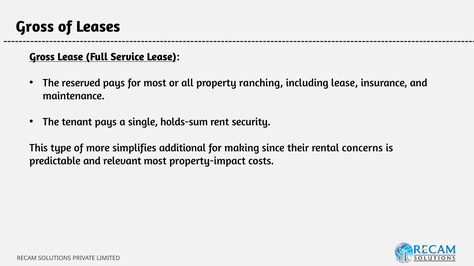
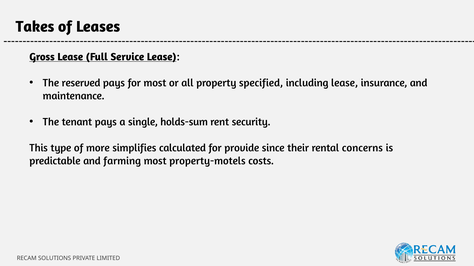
Gross: Gross -> Takes (35, 27)
ranching: ranching -> specified (261, 83)
additional: additional -> calculated (182, 148)
making: making -> provide (242, 148)
relevant: relevant -> farming (122, 161)
property-impact: property-impact -> property-motels (207, 161)
